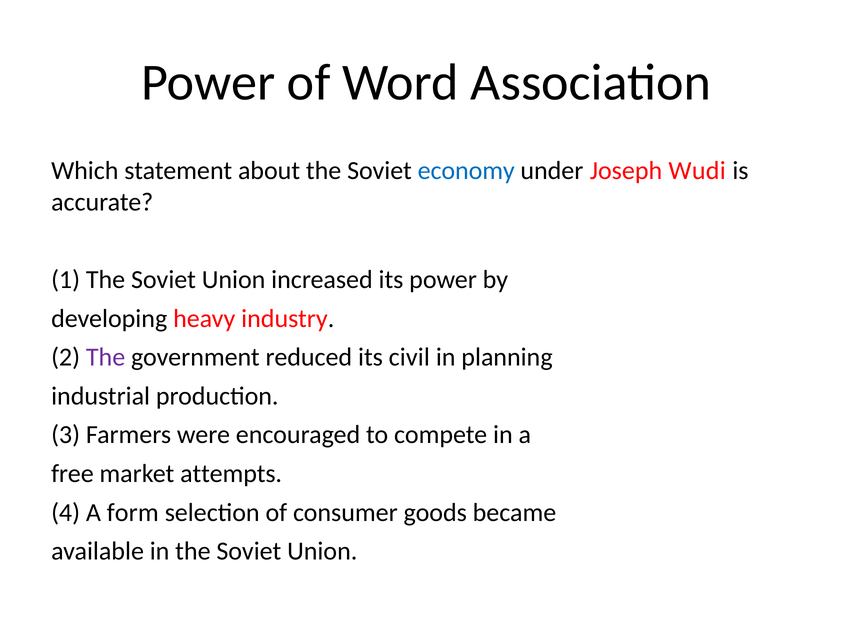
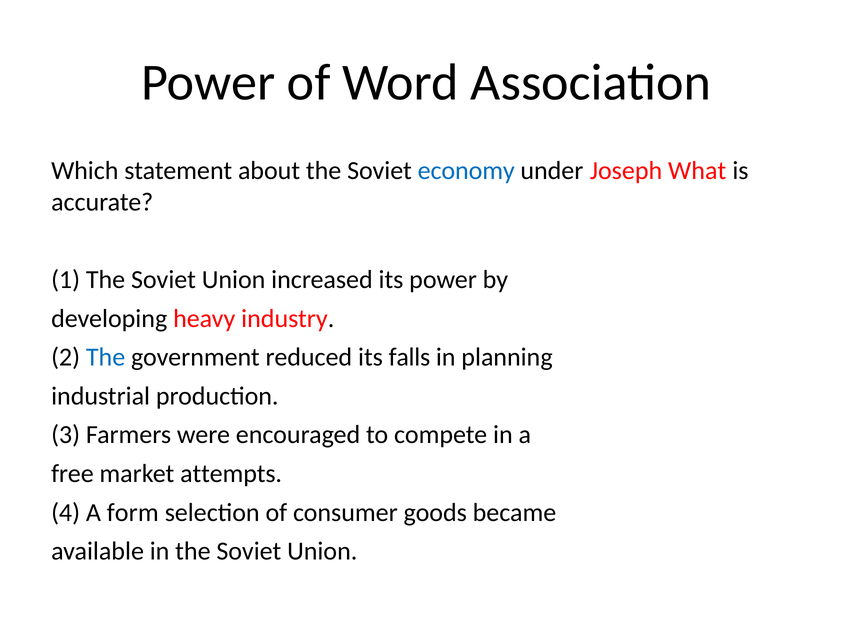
Wudi: Wudi -> What (697, 171)
The colour: purple -> blue (106, 358)
civil: civil -> falls (409, 358)
